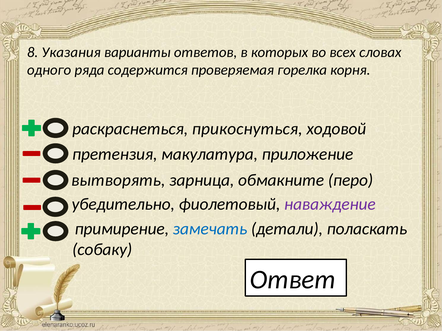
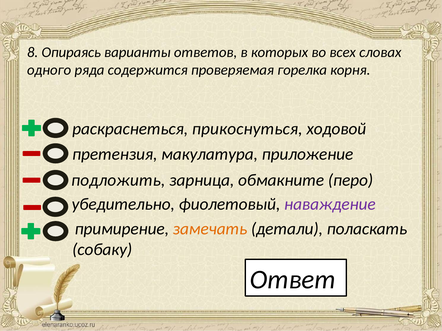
Указания: Указания -> Опираясь (71, 53)
вытворять: вытворять -> подложить (118, 180)
замечать colour: blue -> orange (210, 229)
